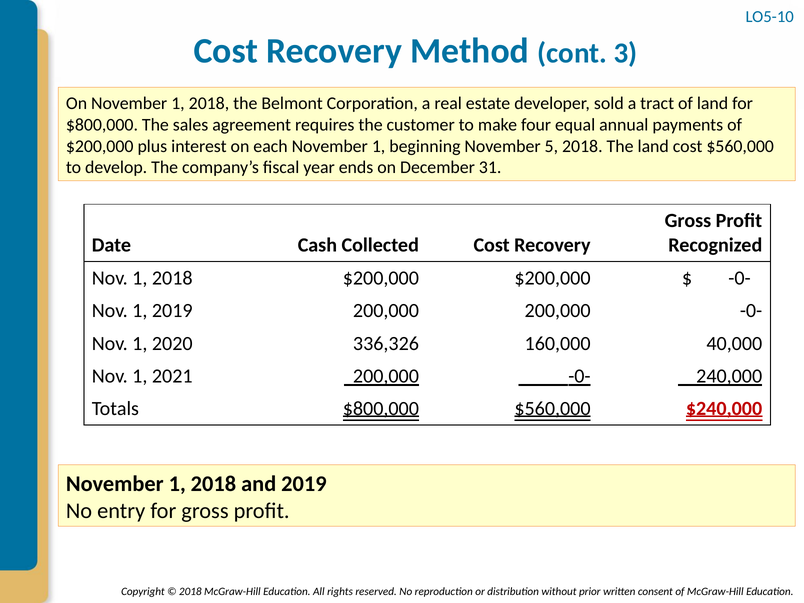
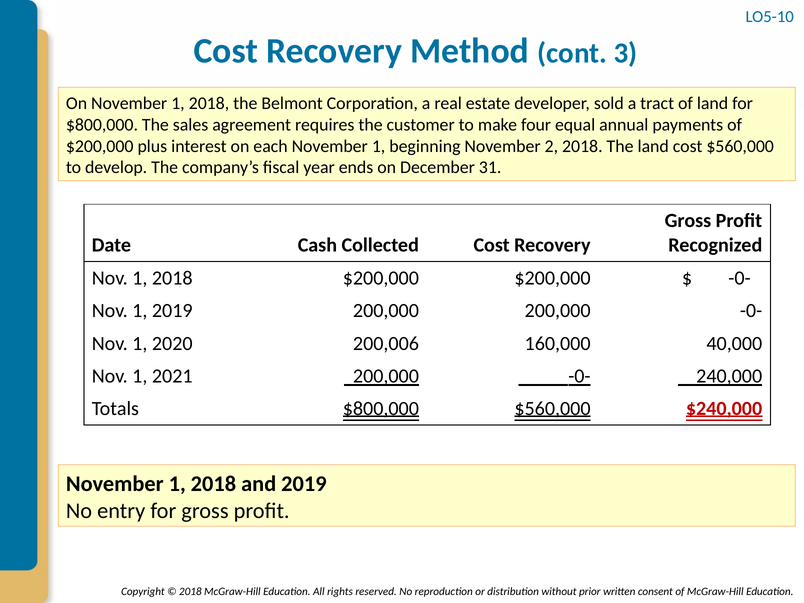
5: 5 -> 2 (551, 146)
336,326: 336,326 -> 200,006 (386, 344)
